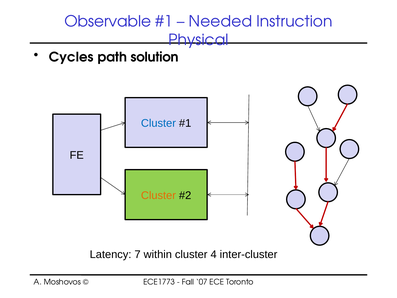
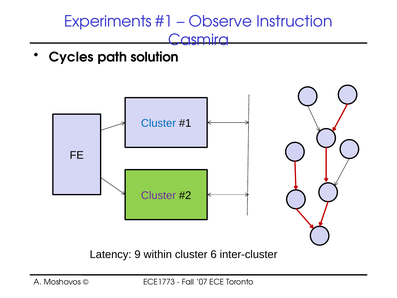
Observable: Observable -> Experiments (108, 22)
Needed: Needed -> Observe (220, 22)
Physical: Physical -> Casmira (199, 40)
Cluster colour: orange -> purple (158, 195)
7: 7 -> 9 (138, 254)
4: 4 -> 6 (214, 254)
